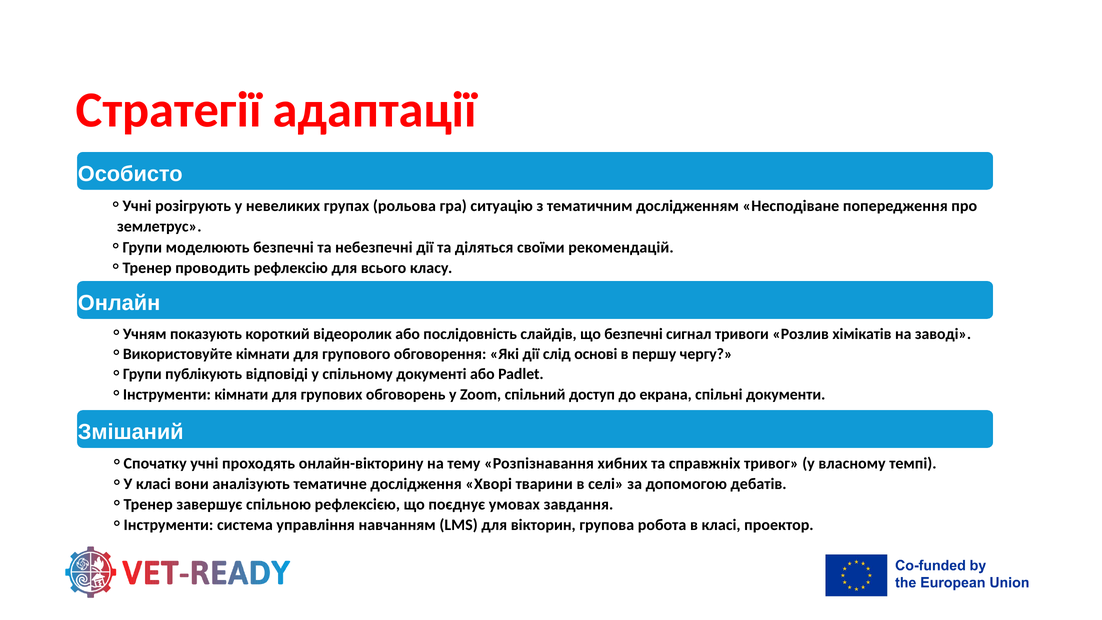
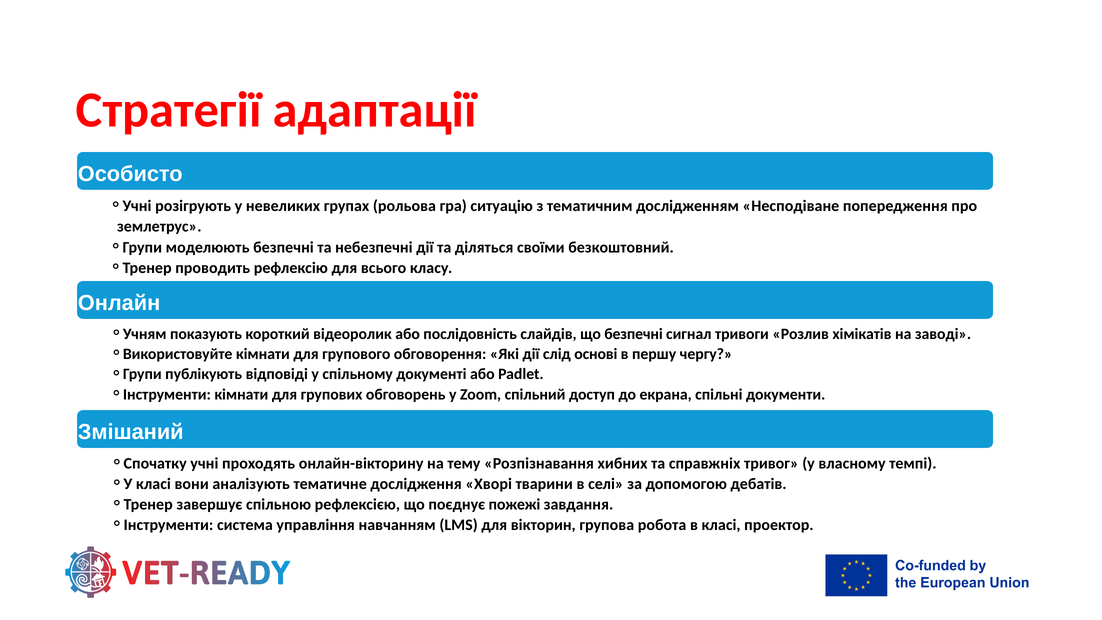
рекомендацій: рекомендацій -> безкоштовний (621, 247)
умовах: умовах -> пожежі (514, 504)
